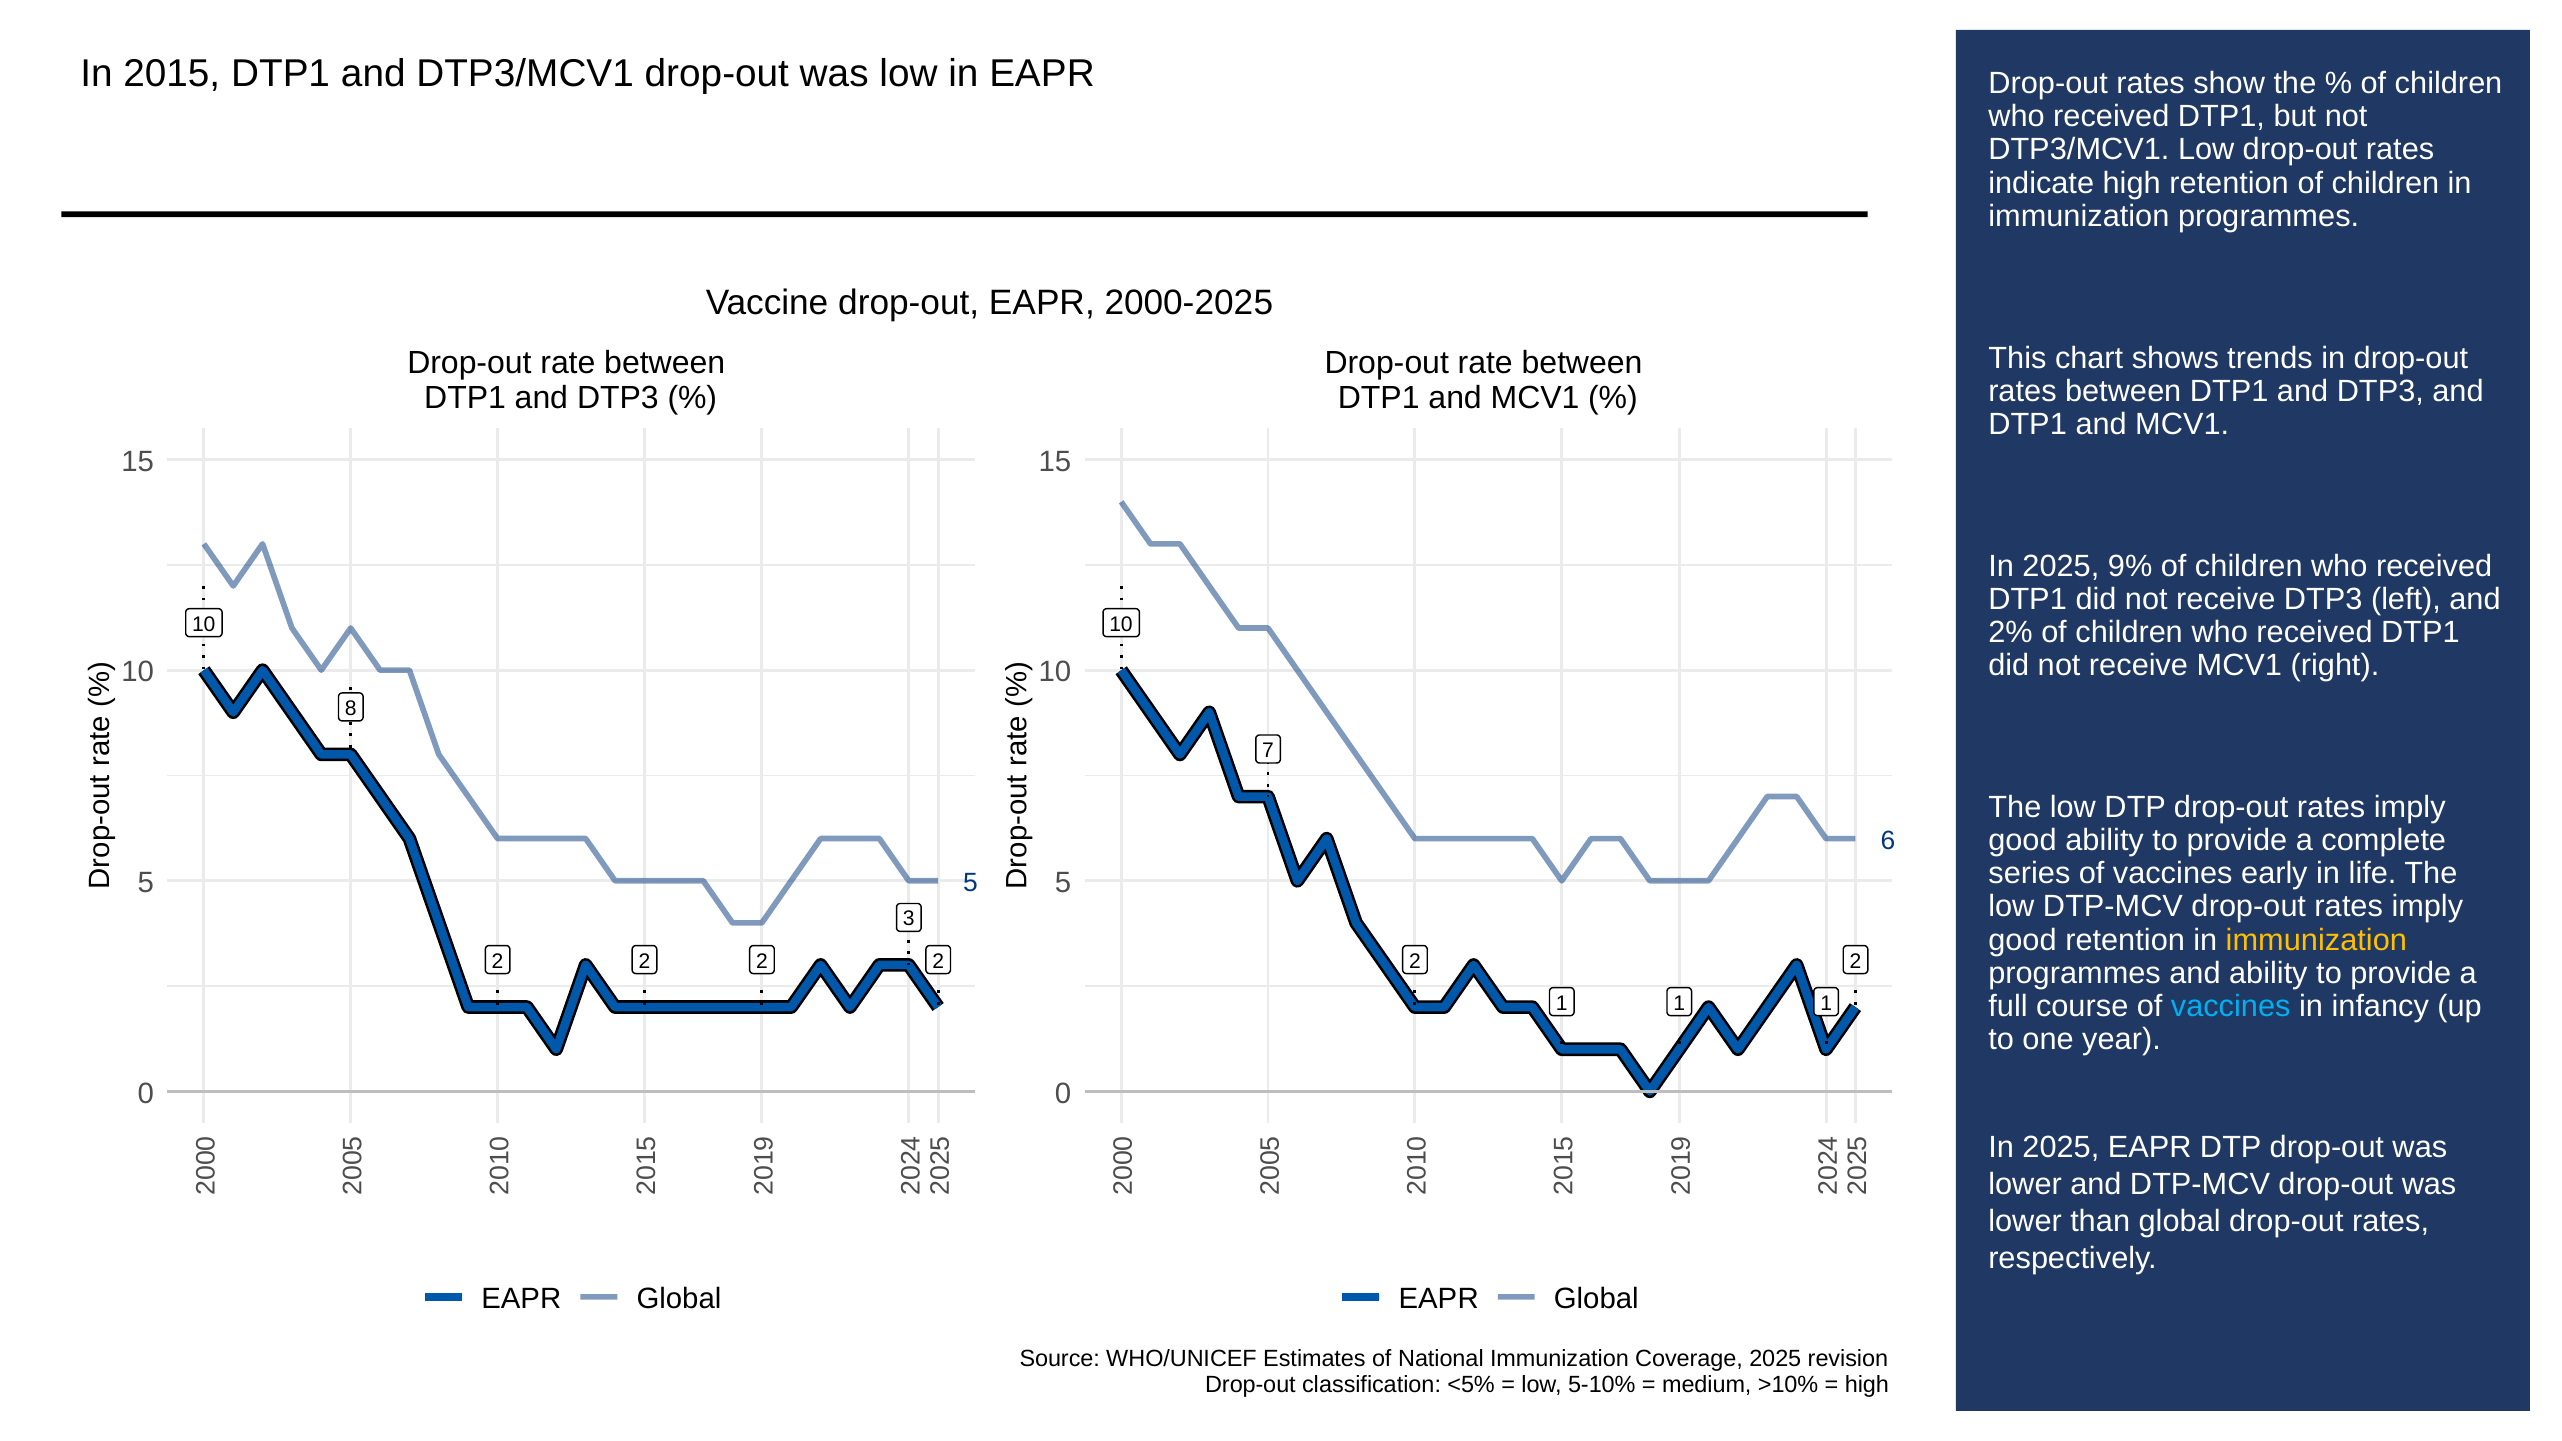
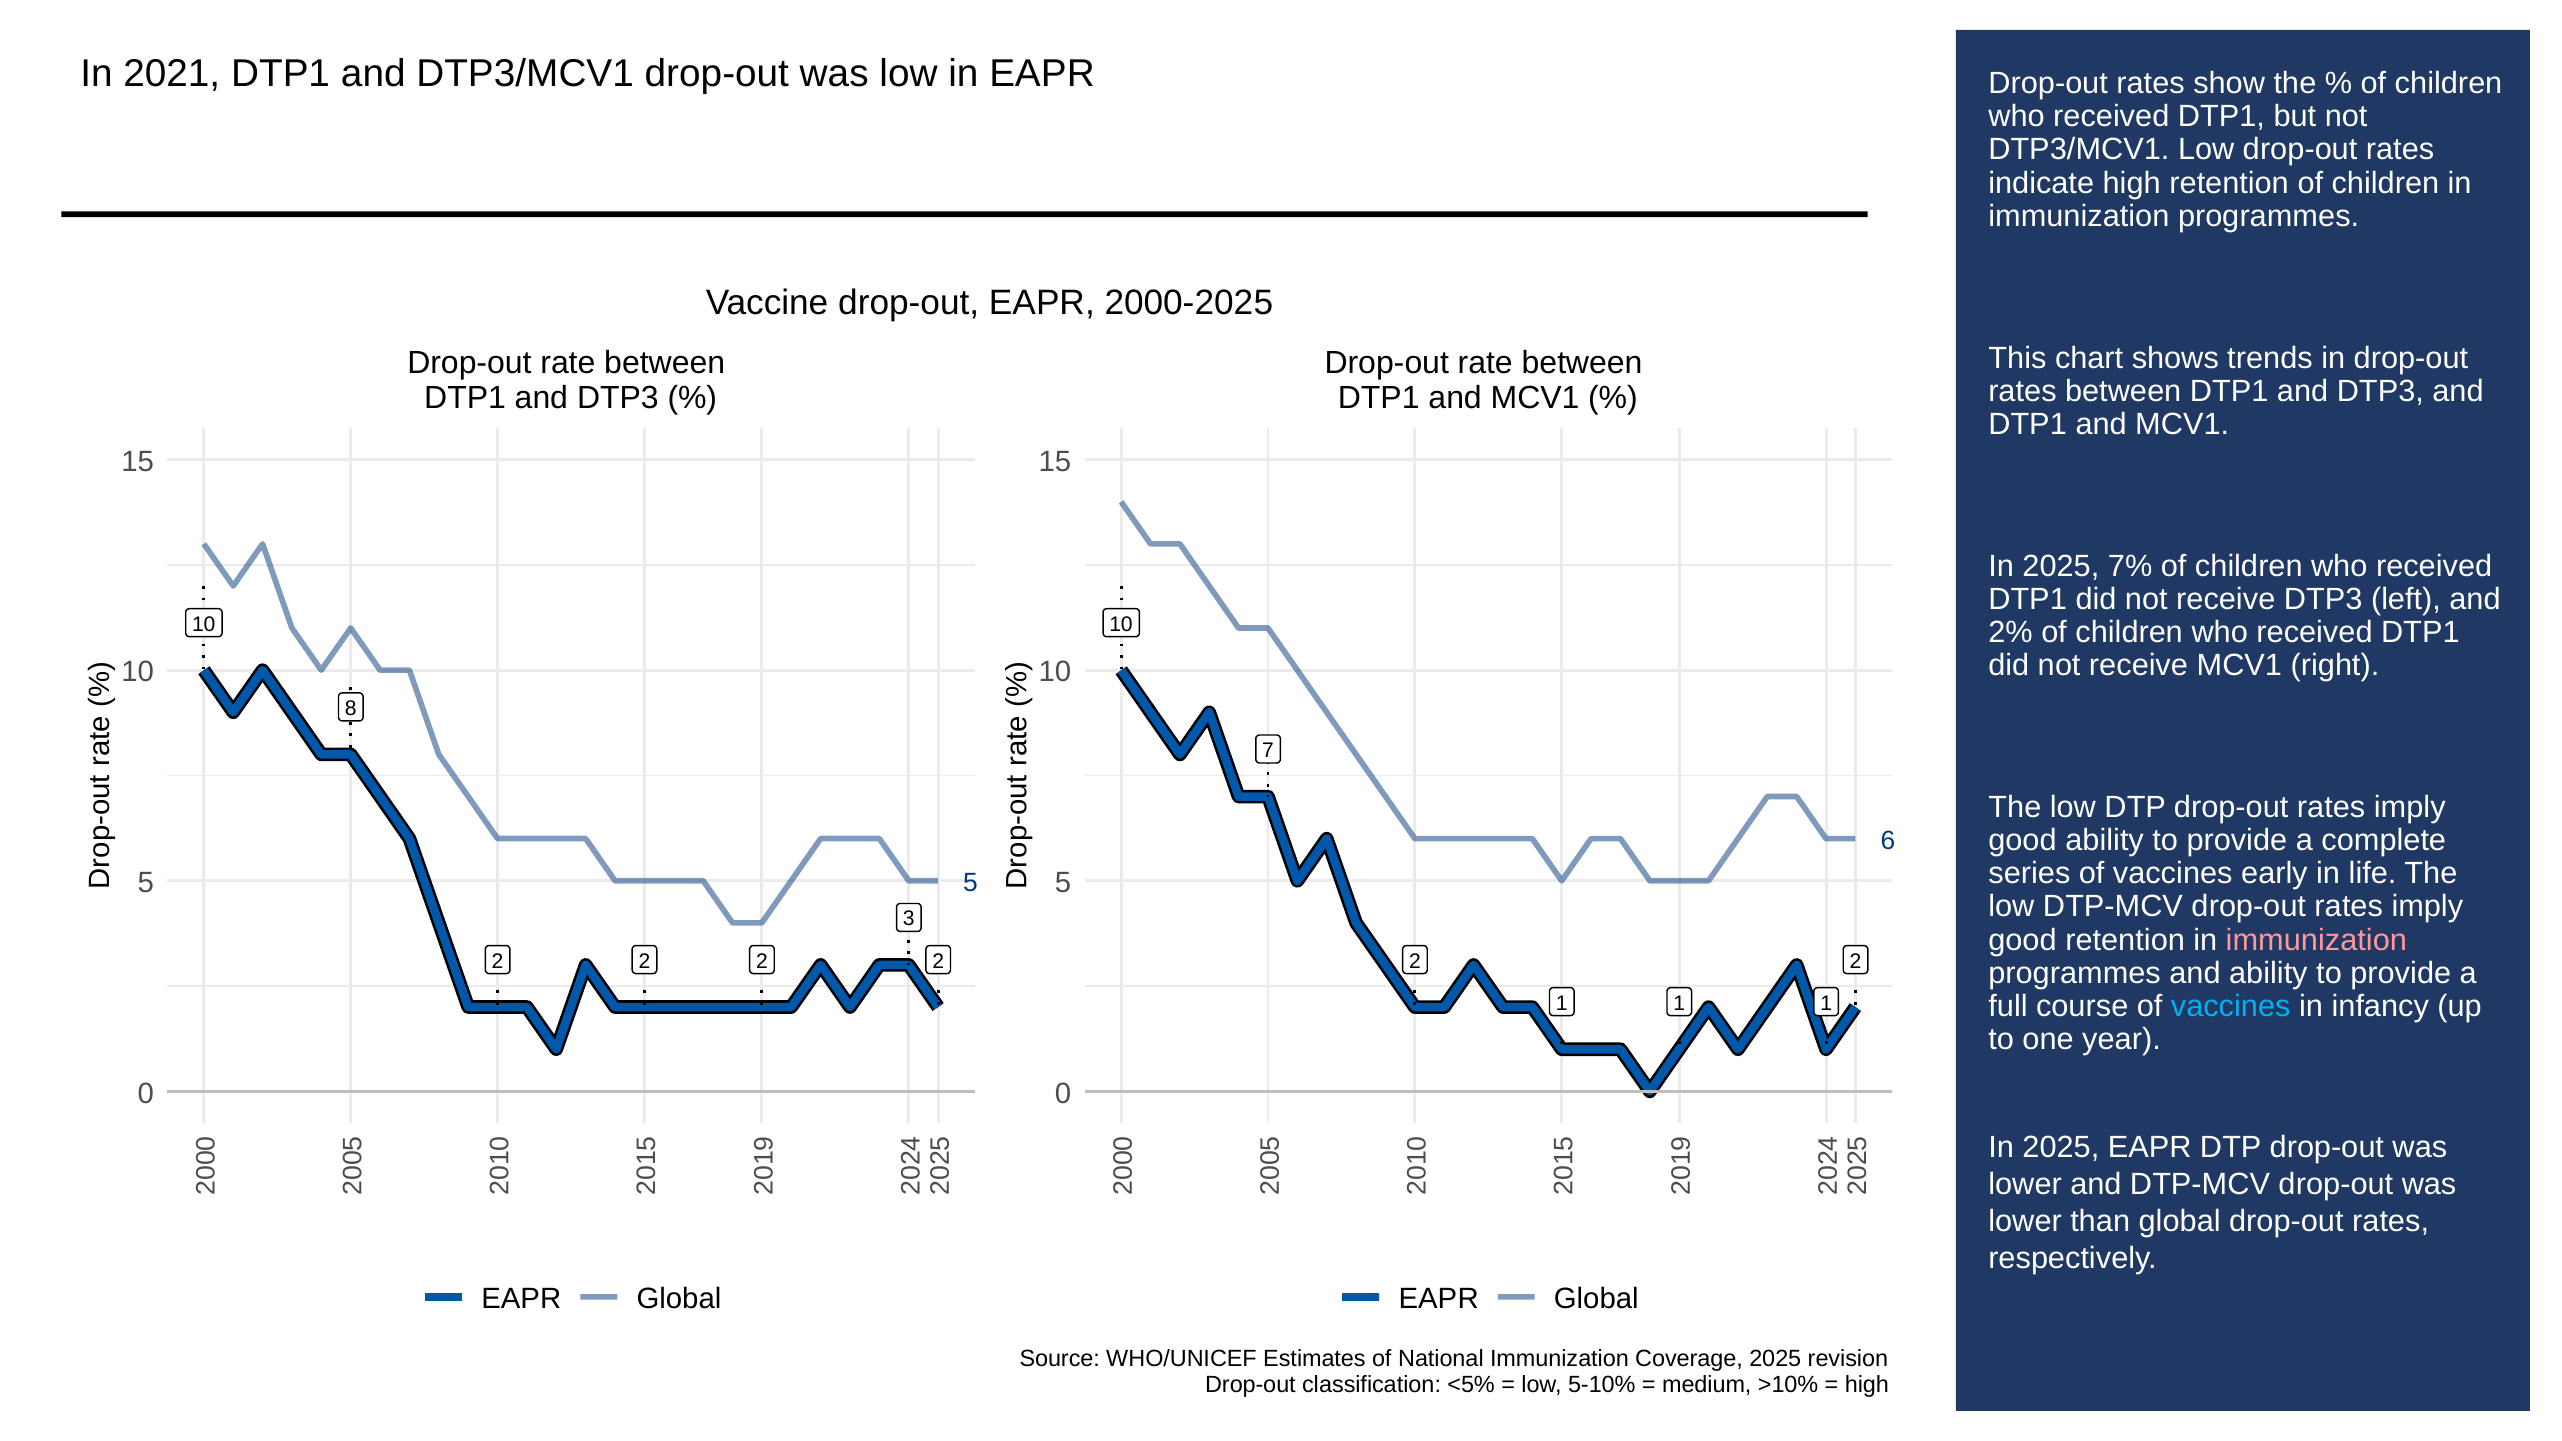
2015: 2015 -> 2021 (172, 74)
9%: 9% -> 7% (2130, 566)
immunization colour: yellow -> pink (2316, 940)
